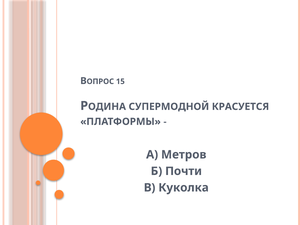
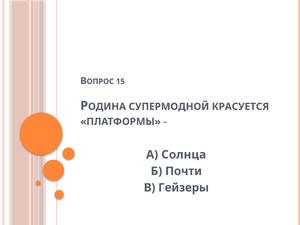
Метров: Метров -> Солнца (184, 155)
Куколка: Куколка -> Гейзеры (184, 188)
